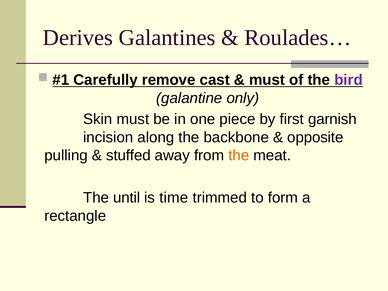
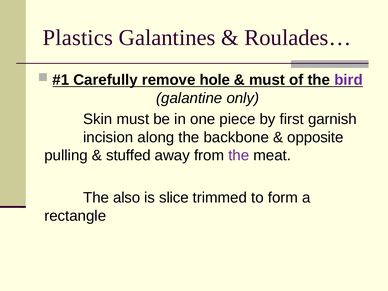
Derives: Derives -> Plastics (78, 38)
cast: cast -> hole (215, 80)
the colour: orange -> purple (239, 155)
until: until -> also (127, 198)
time: time -> slice (174, 198)
